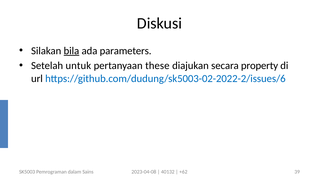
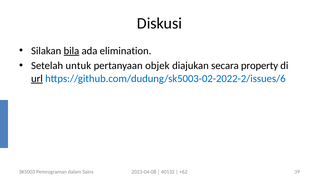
parameters: parameters -> elimination (126, 51)
these: these -> objek (157, 65)
url underline: none -> present (37, 78)
